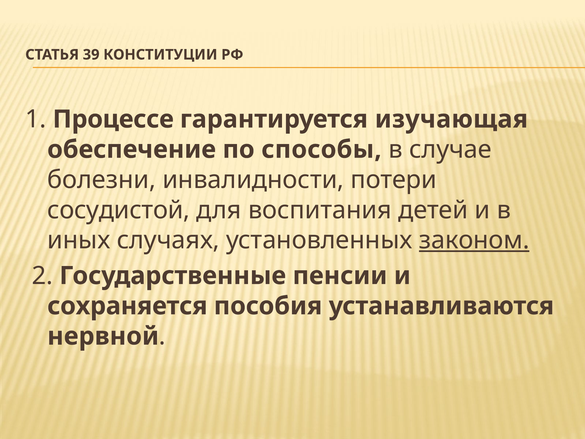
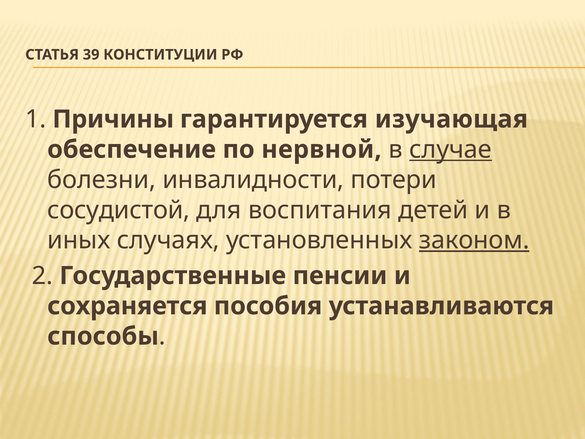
Процессе: Процессе -> Причины (113, 119)
способы: способы -> нервной (321, 149)
случае underline: none -> present (451, 149)
нервной: нервной -> способы (103, 336)
